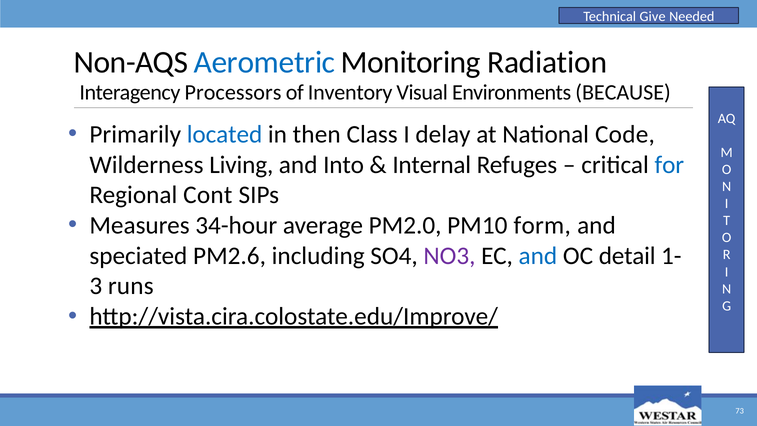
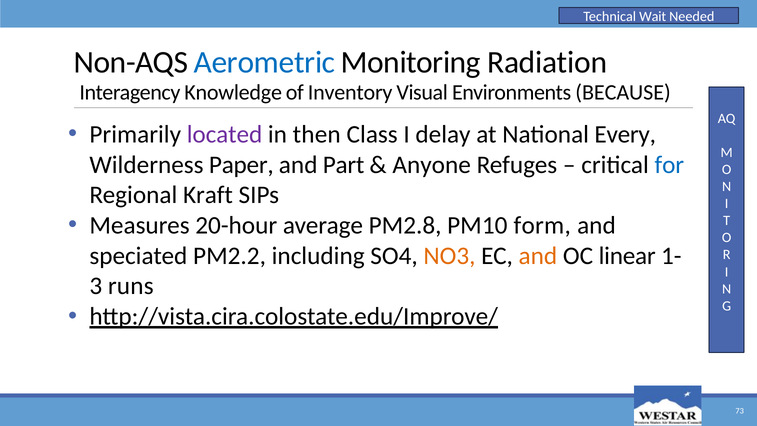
Give: Give -> Wait (653, 17)
Processors: Processors -> Knowledge (233, 93)
located colour: blue -> purple (225, 134)
Code: Code -> Every (625, 134)
Living: Living -> Paper (241, 165)
Into: Into -> Part (344, 165)
Internal: Internal -> Anyone (432, 165)
Cont: Cont -> Kraft (208, 195)
34-hour: 34-hour -> 20-hour (236, 225)
PM2.0: PM2.0 -> PM2.8 (405, 225)
PM2.6: PM2.6 -> PM2.2 (230, 256)
NO3 colour: purple -> orange (449, 256)
and colour: blue -> orange (538, 256)
detail: detail -> linear (627, 256)
